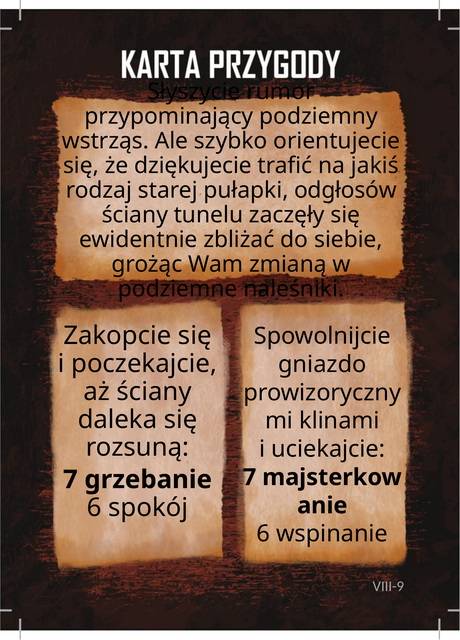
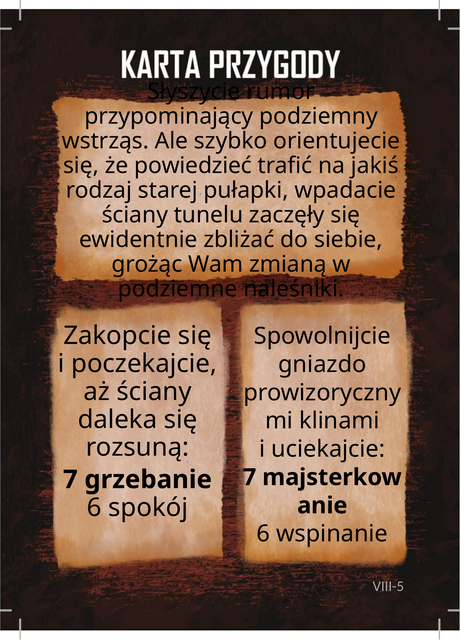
dziękujecie: dziękujecie -> powiedzieć (193, 166)
odgłosów: odgłosów -> wpadacie (345, 190)
VIII-9: VIII-9 -> VIII-5 (388, 586)
